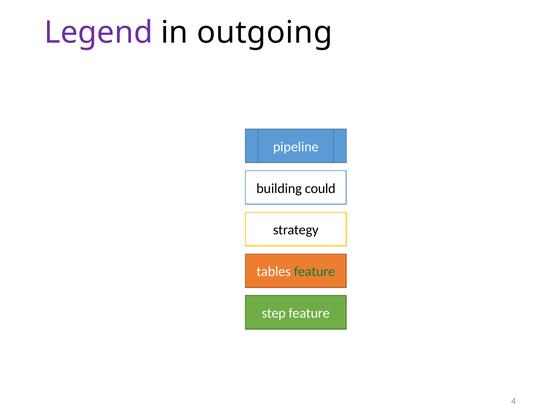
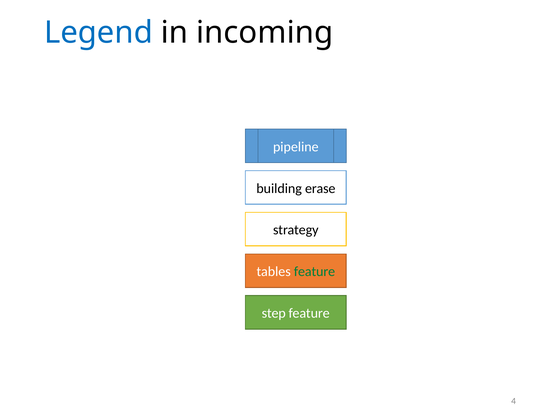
Legend colour: purple -> blue (98, 33)
outgoing: outgoing -> incoming (265, 33)
could: could -> erase (320, 188)
